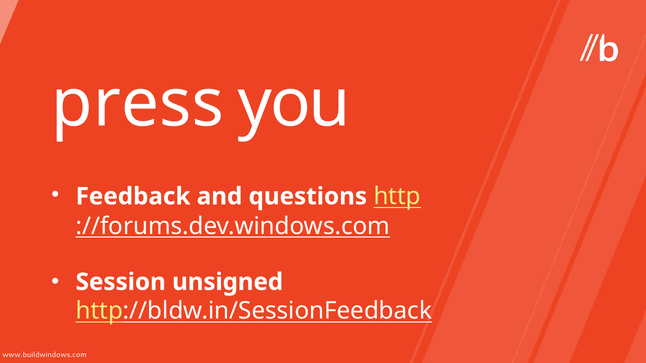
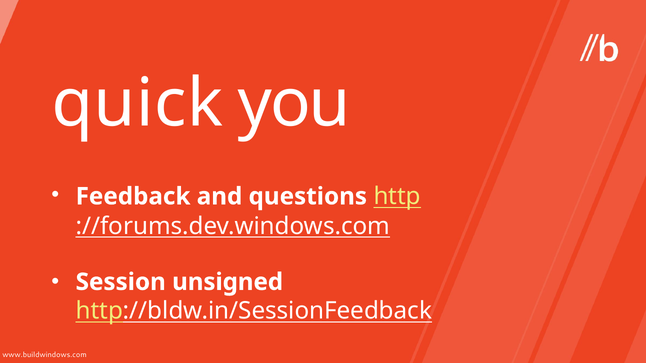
press: press -> quick (138, 104)
